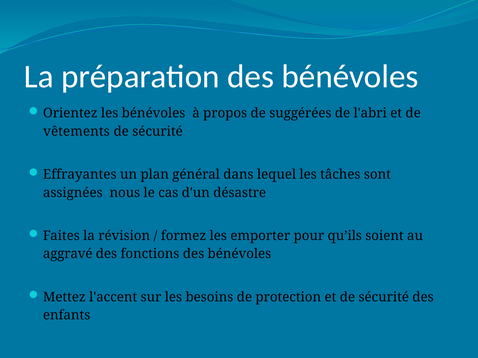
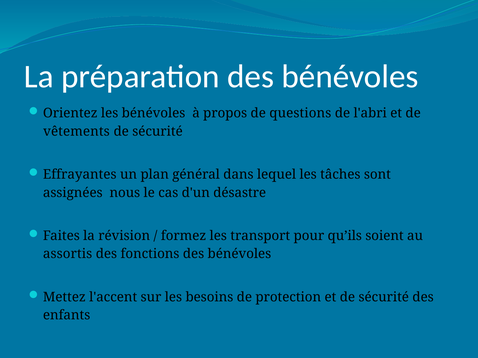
suggérées: suggérées -> questions (300, 113)
emporter: emporter -> transport (260, 236)
aggravé: aggravé -> assortis (68, 254)
